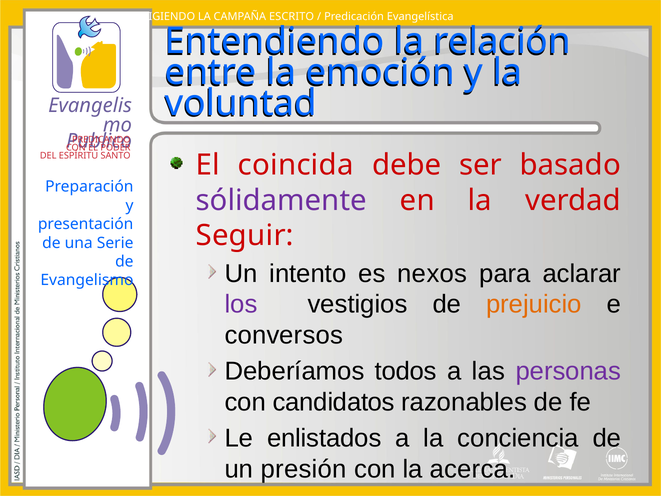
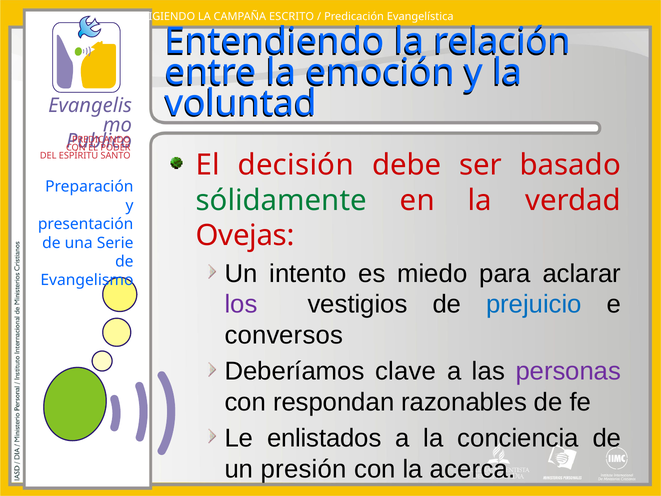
coincida: coincida -> decisión (296, 165)
sólidamente colour: purple -> green (281, 200)
Seguir: Seguir -> Ovejas (245, 235)
nexos: nexos -> miedo (432, 273)
prejuicio colour: orange -> blue (534, 304)
todos: todos -> clave (406, 371)
candidatos: candidatos -> respondan (334, 402)
